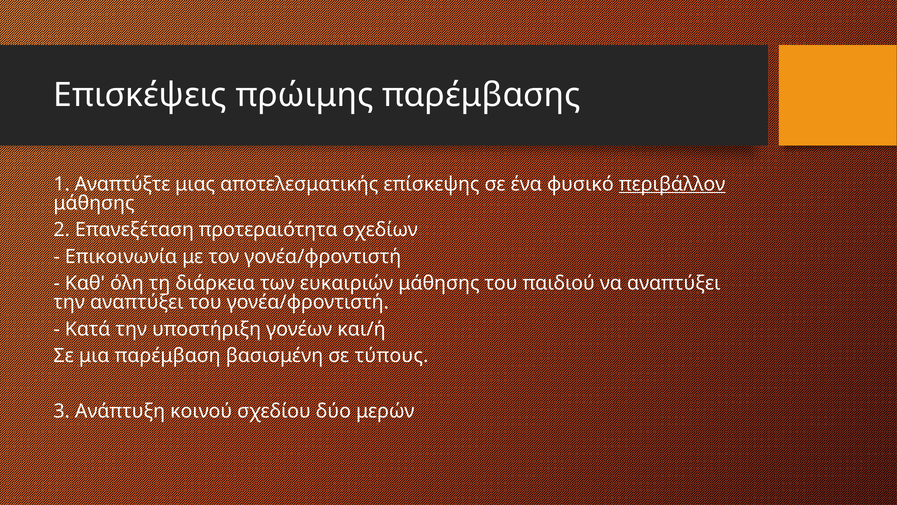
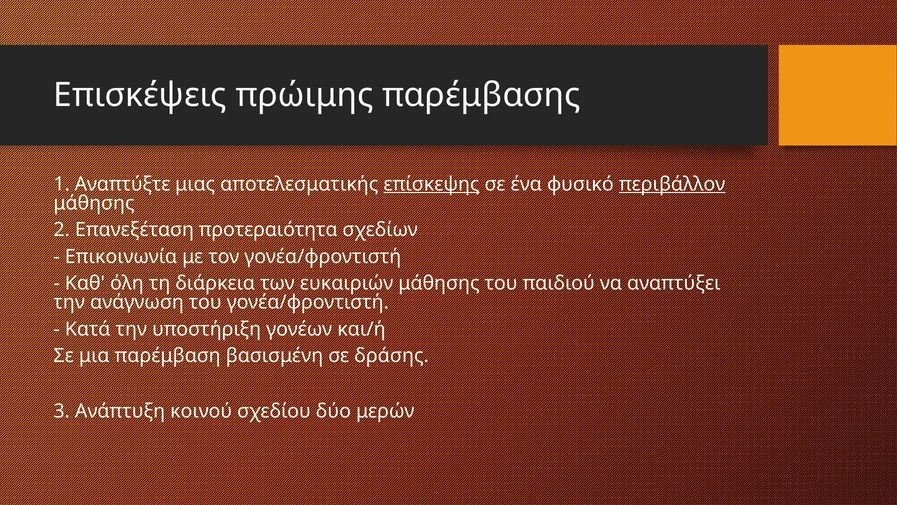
επίσκεψης underline: none -> present (431, 184)
την αναπτύξει: αναπτύξει -> ανάγνωση (137, 302)
τύπους: τύπους -> δράσης (392, 355)
